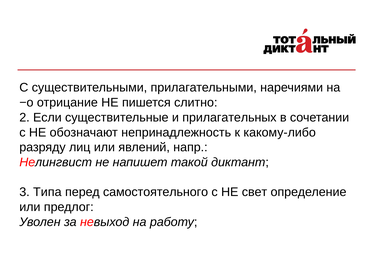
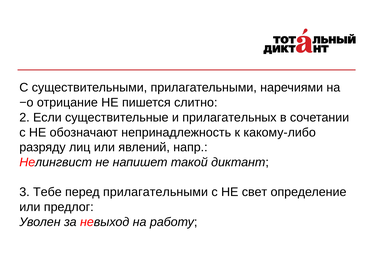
Типа: Типа -> Тебе (47, 192)
перед самостоятельного: самостоятельного -> прилагательными (155, 192)
